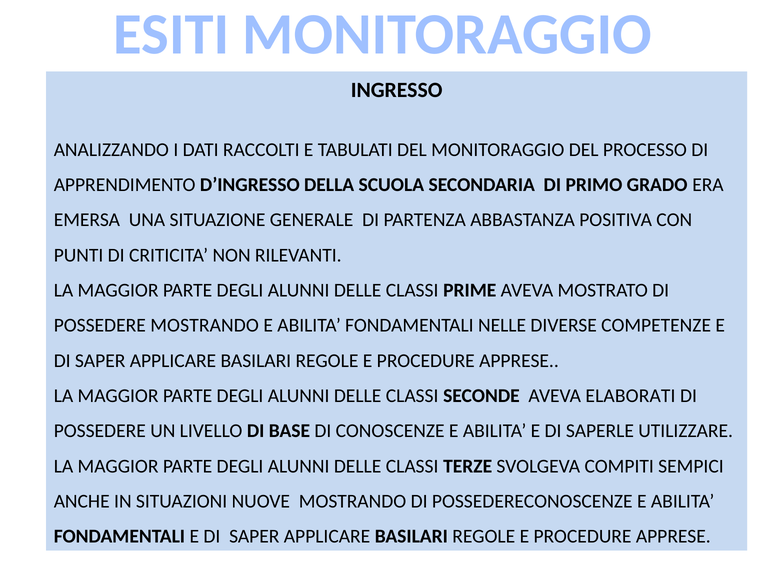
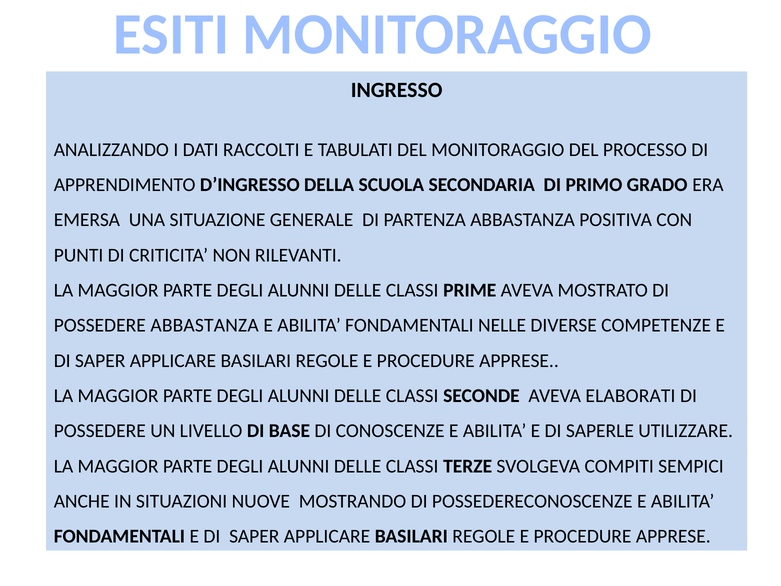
POSSEDERE MOSTRANDO: MOSTRANDO -> ABBASTANZA (205, 325)
